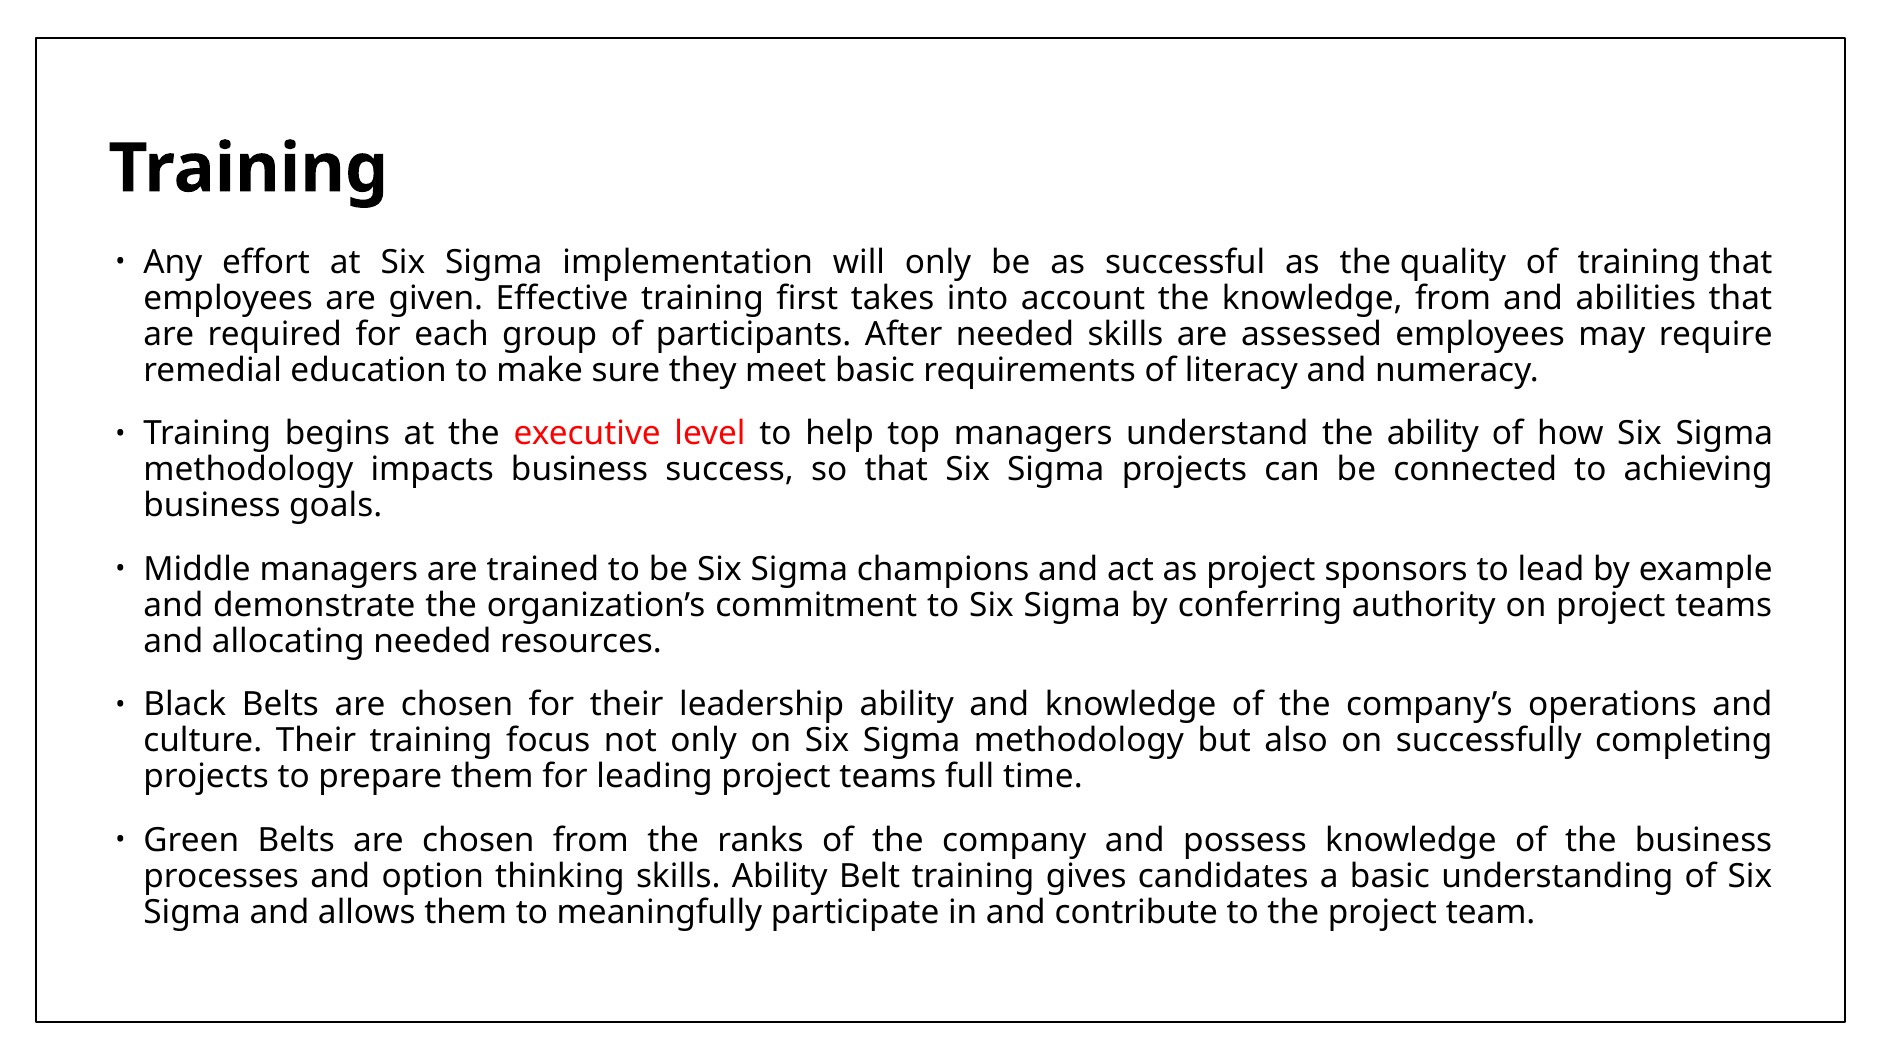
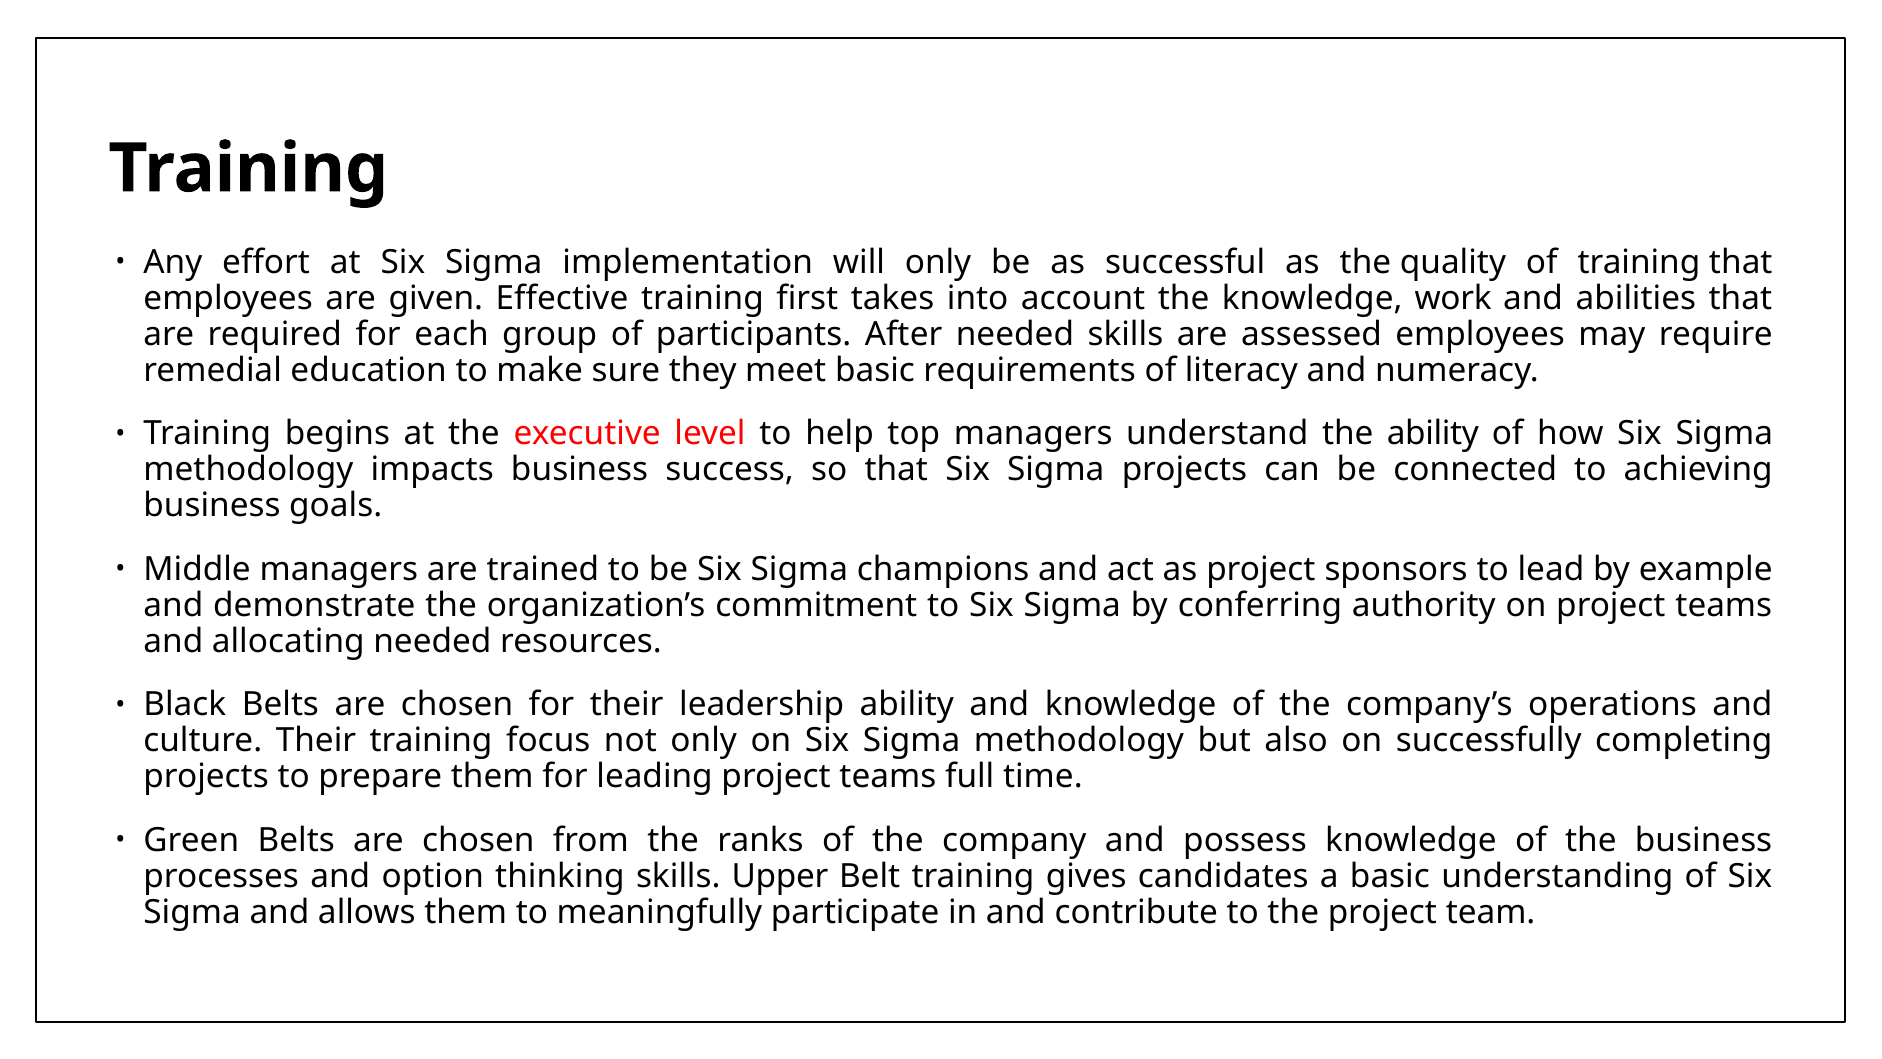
knowledge from: from -> work (1453, 298)
skills Ability: Ability -> Upper (780, 876)
